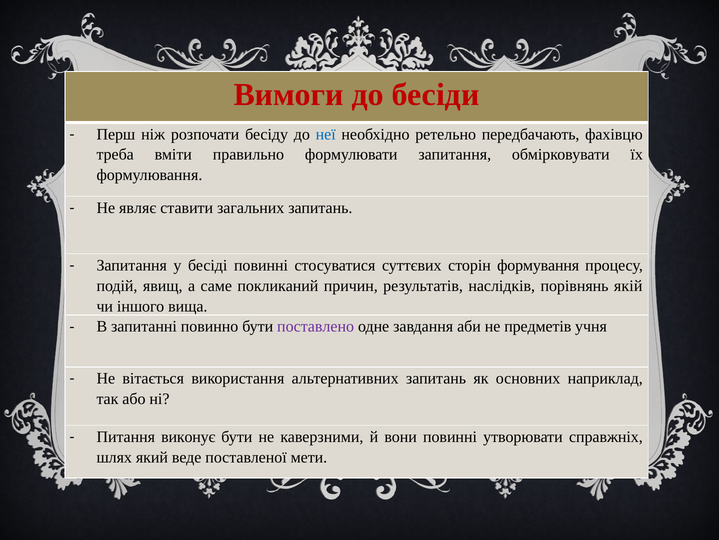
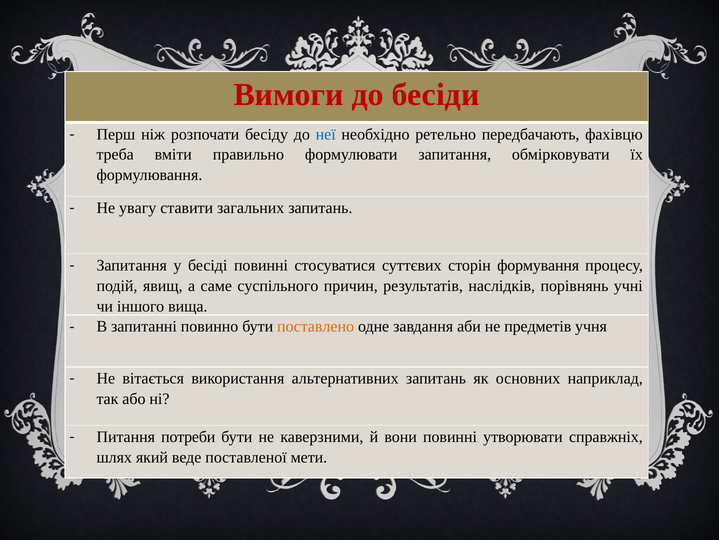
являє: являє -> увагу (138, 208)
покликаний: покликаний -> суспільного (278, 285)
якій: якій -> учні (628, 285)
поставлено colour: purple -> orange (316, 326)
виконує: виконує -> потреби (188, 436)
